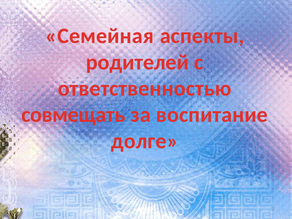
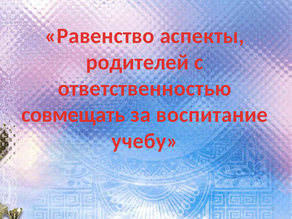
Семейная: Семейная -> Равенство (100, 36)
долге: долге -> учебу (145, 141)
